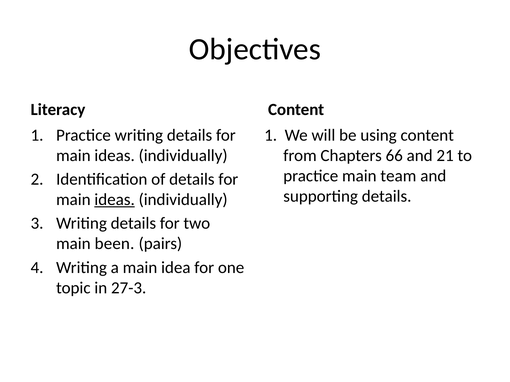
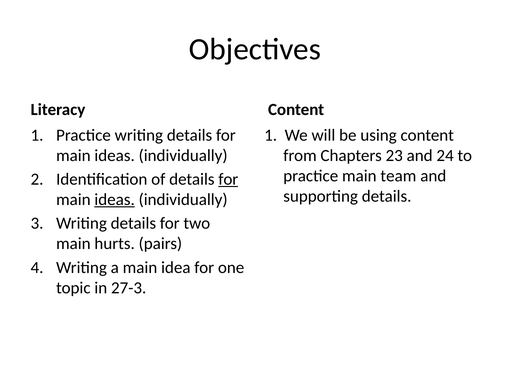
66: 66 -> 23 (394, 156)
21: 21 -> 24 (445, 156)
for underline: none -> present (228, 179)
been: been -> hurts (115, 244)
